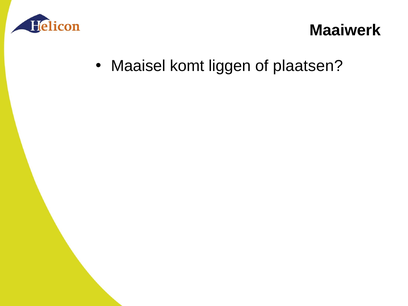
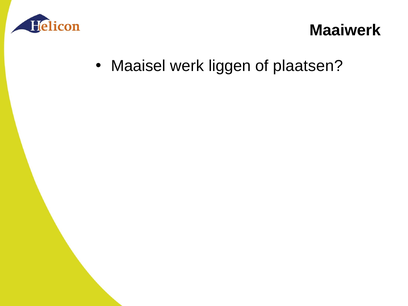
komt: komt -> werk (187, 66)
